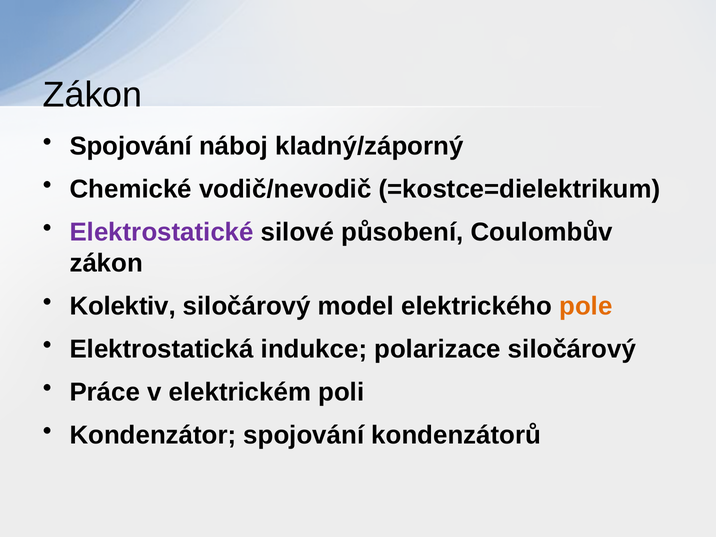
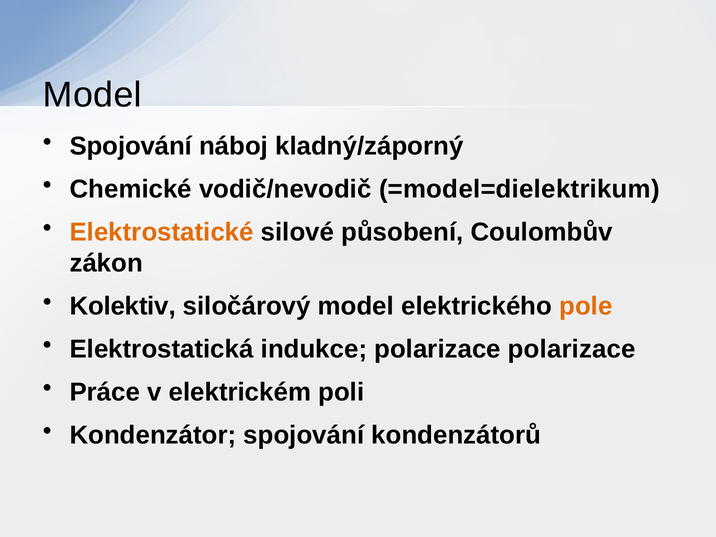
Zákon: Zákon -> Model (92, 95)
=kostce=dielektrikum: =kostce=dielektrikum -> =model=dielektrikum (519, 189)
Elektrostatické colour: purple -> orange (162, 232)
polarizace siločárový: siločárový -> polarizace (572, 349)
